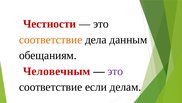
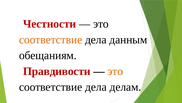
Человечным: Человечным -> Правдивости (57, 71)
это colour: purple -> orange (115, 71)
если: если -> дела (96, 87)
